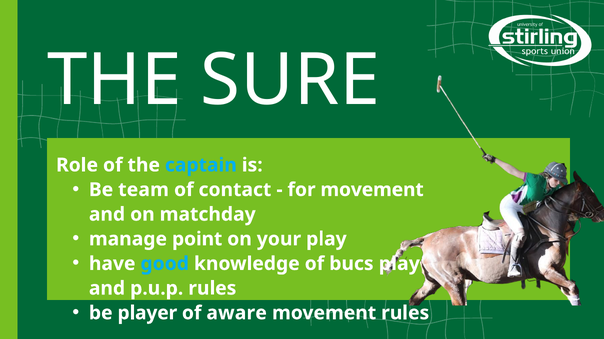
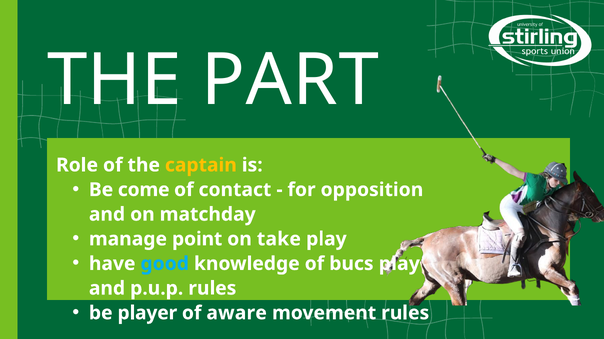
SURE: SURE -> PART (290, 80)
captain colour: light blue -> yellow (201, 165)
team: team -> come (144, 190)
for movement: movement -> opposition (372, 190)
your: your -> take (279, 240)
